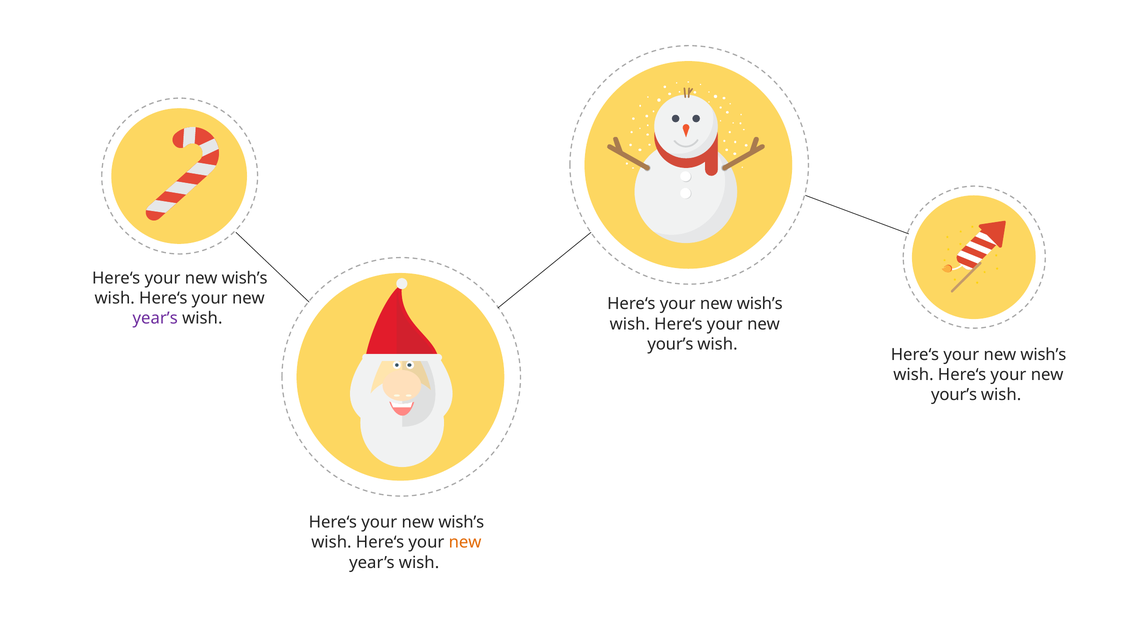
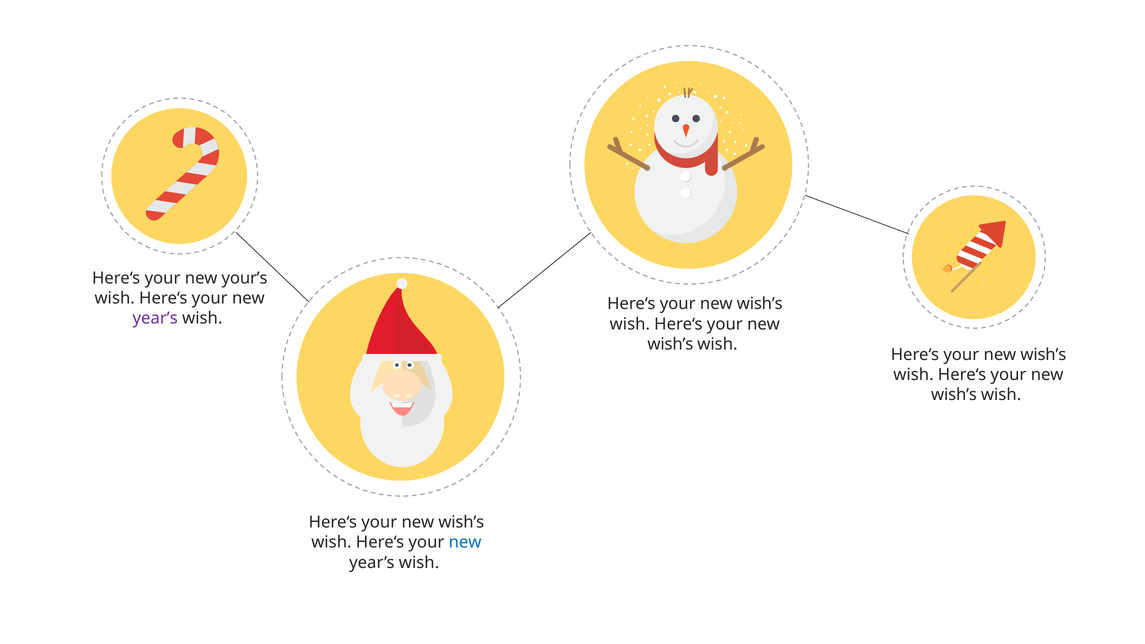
wish’s: wish’s -> your’s (245, 278)
your’s: your’s -> wish’s (670, 344)
your’s: your’s -> wish’s (954, 395)
new colour: orange -> blue (465, 543)
